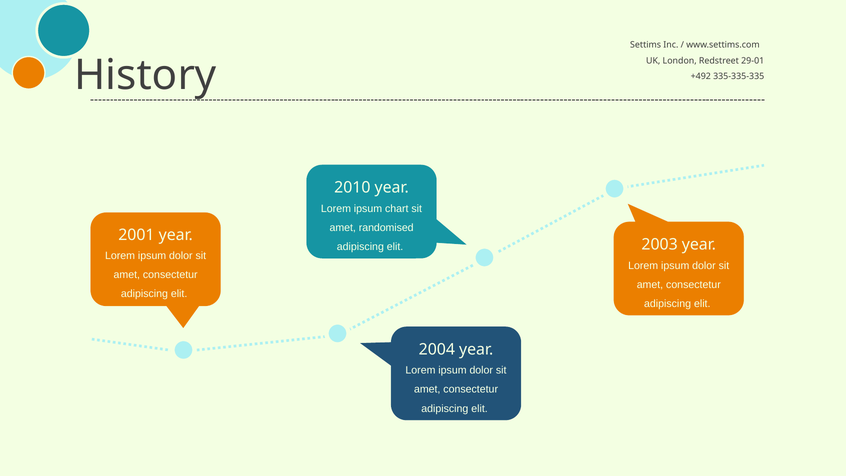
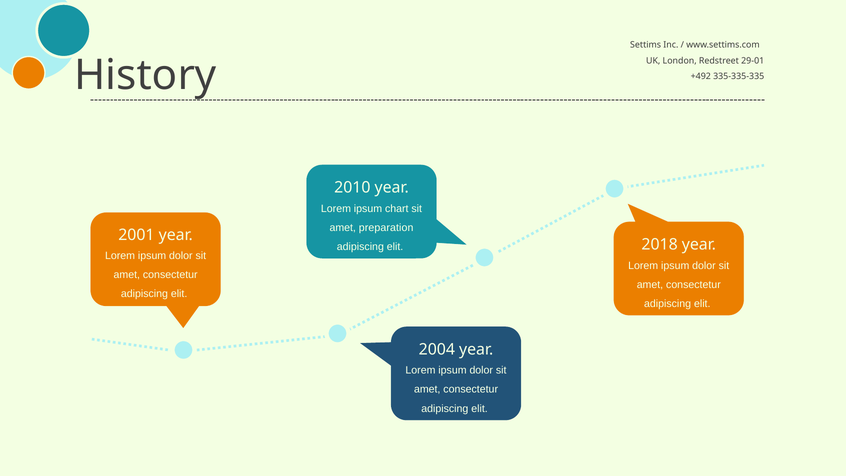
randomised: randomised -> preparation (386, 228)
2003: 2003 -> 2018 (660, 245)
